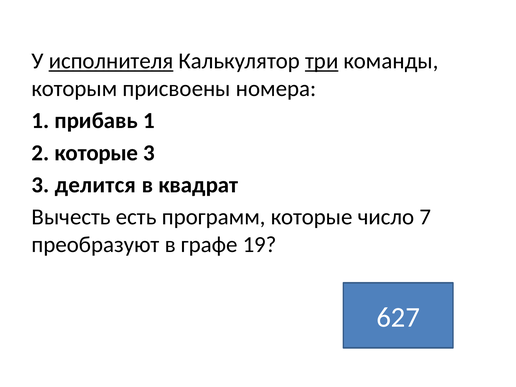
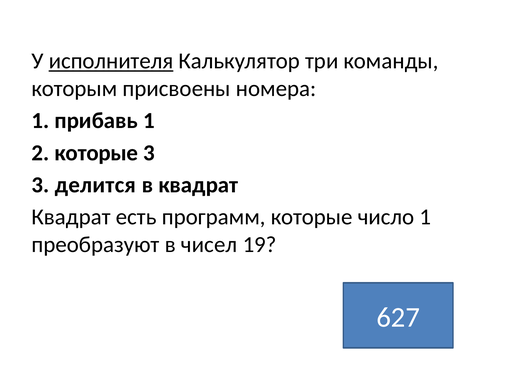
три underline: present -> none (322, 61)
Вычесть: Вычесть -> Квадрат (71, 217)
число 7: 7 -> 1 (425, 217)
графе: графе -> чисел (209, 245)
